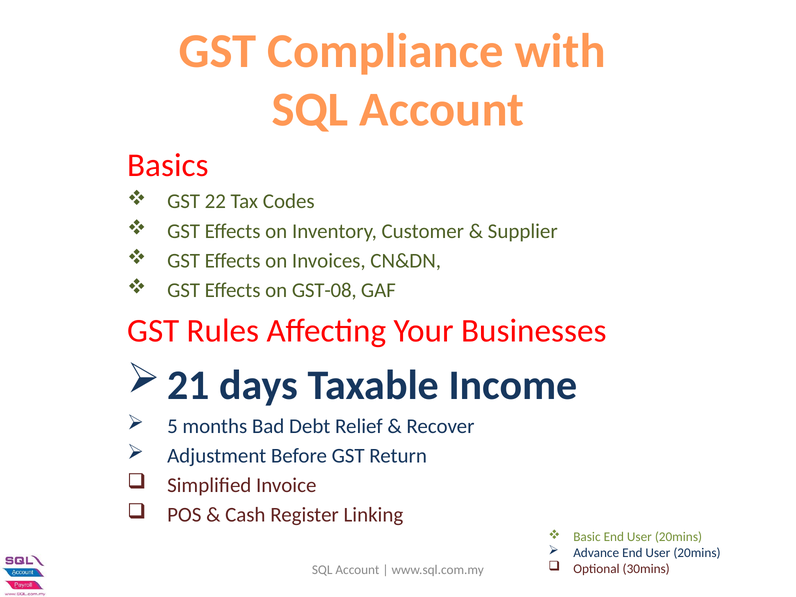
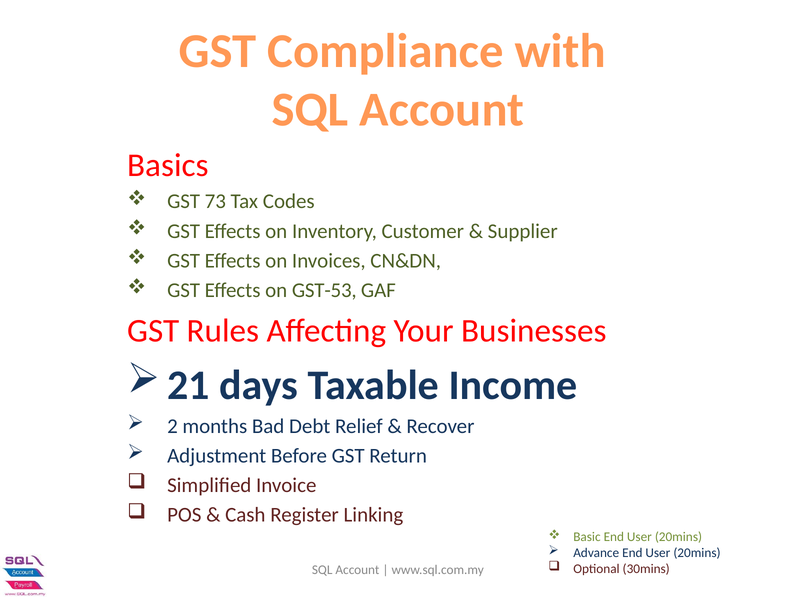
22: 22 -> 73 (215, 202)
GST-08: GST-08 -> GST-53 (324, 290)
5: 5 -> 2 (172, 426)
